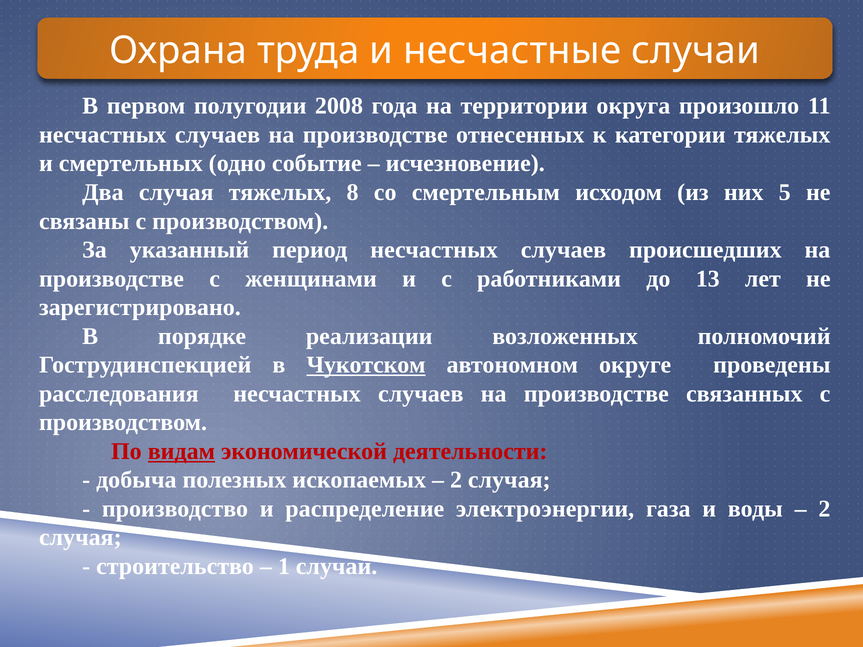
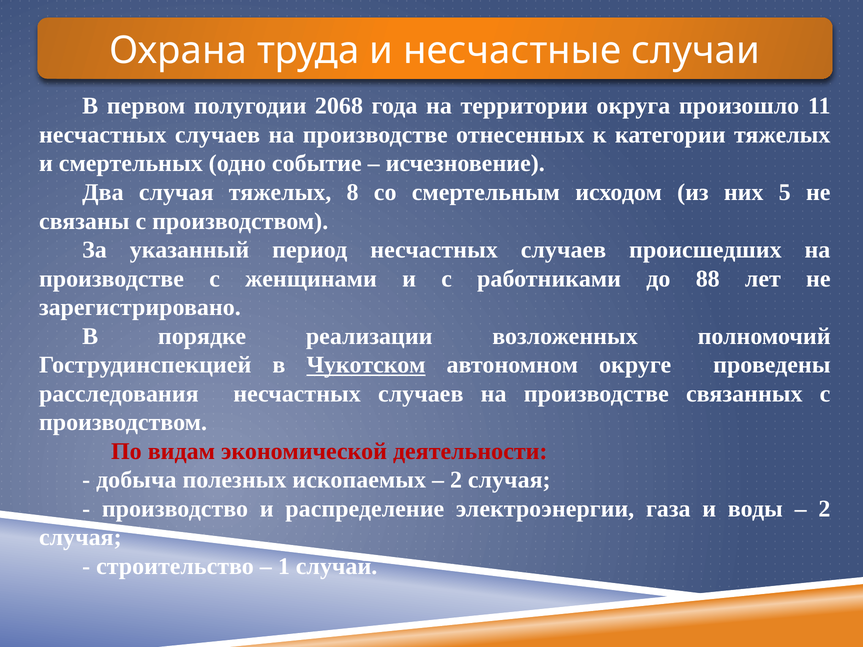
2008: 2008 -> 2068 (339, 106)
13: 13 -> 88 (708, 279)
видам underline: present -> none (181, 451)
